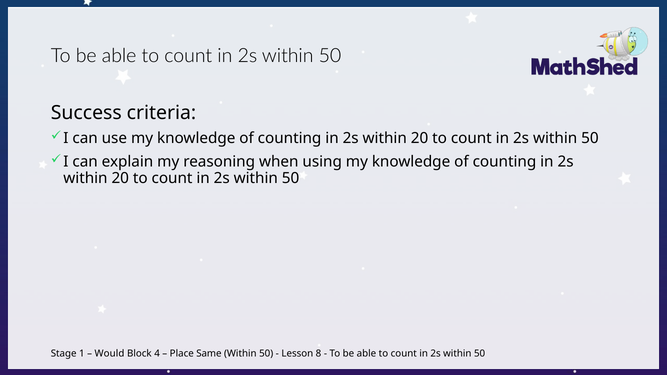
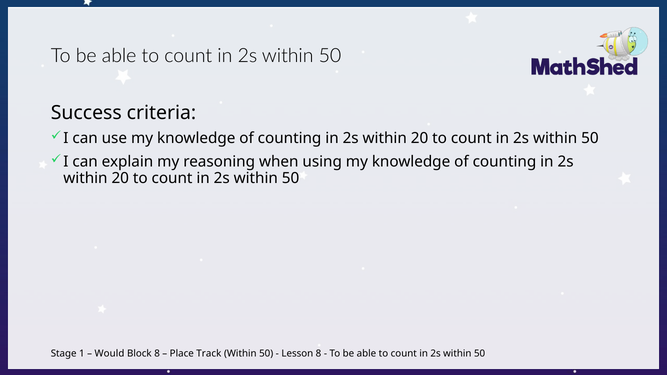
Block 4: 4 -> 8 (157, 354)
Same: Same -> Track (209, 354)
